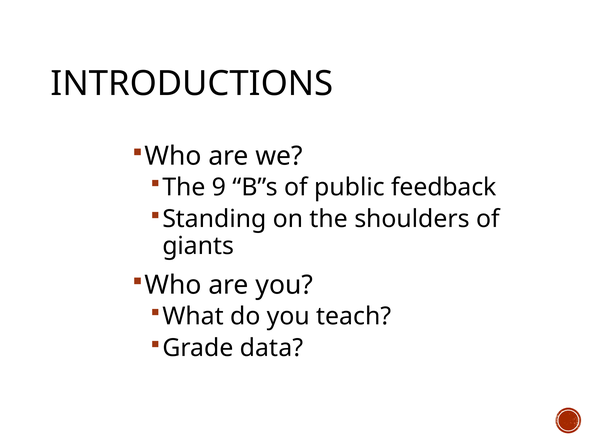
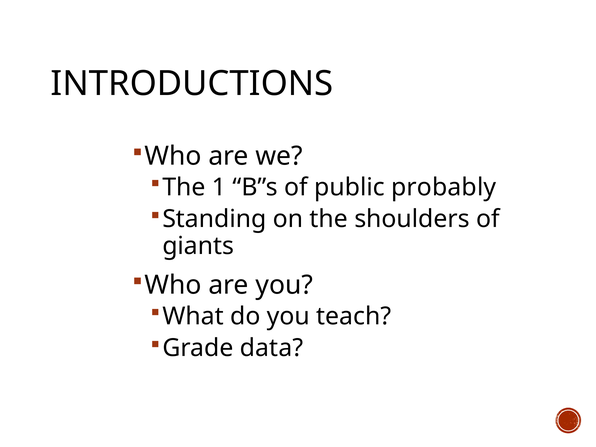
9: 9 -> 1 (219, 187)
feedback: feedback -> probably (444, 187)
